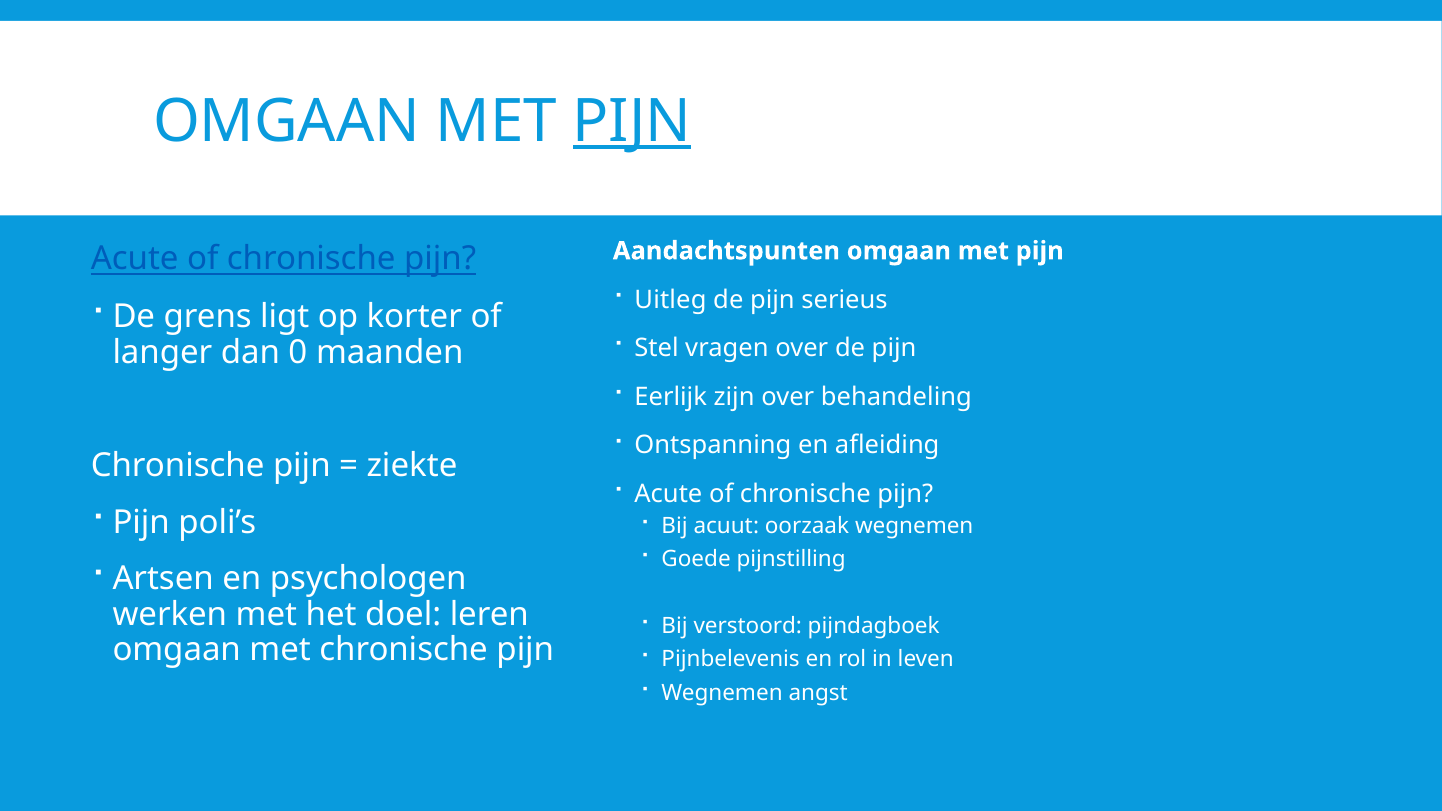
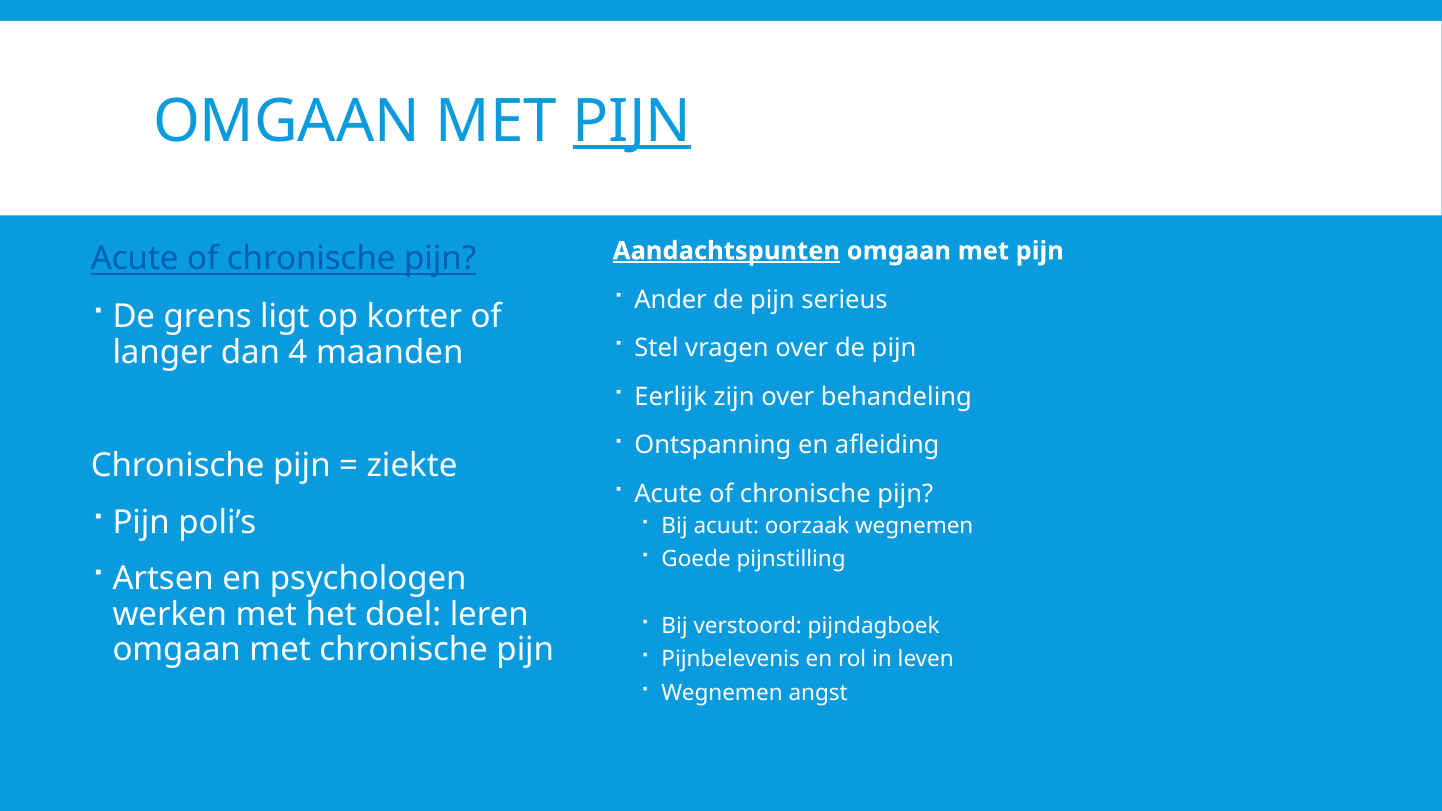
Aandachtspunten underline: none -> present (726, 251)
Uitleg: Uitleg -> Ander (671, 300)
0: 0 -> 4 (298, 352)
